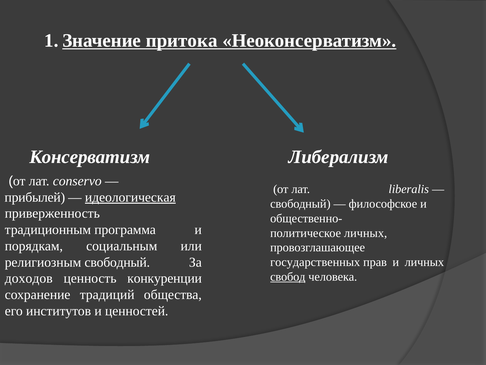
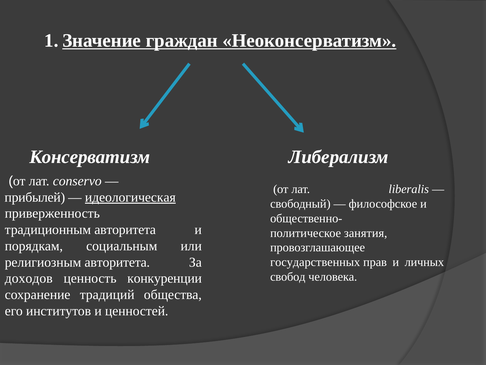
притока: притока -> граждан (182, 40)
традиционным программа: программа -> авторитета (125, 229)
личных: личных -> занятия (366, 233)
религиозным свободный: свободный -> авторитета (117, 262)
свобод underline: present -> none (288, 276)
